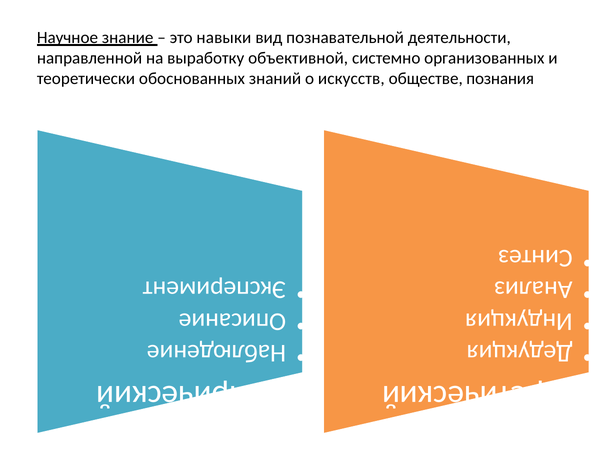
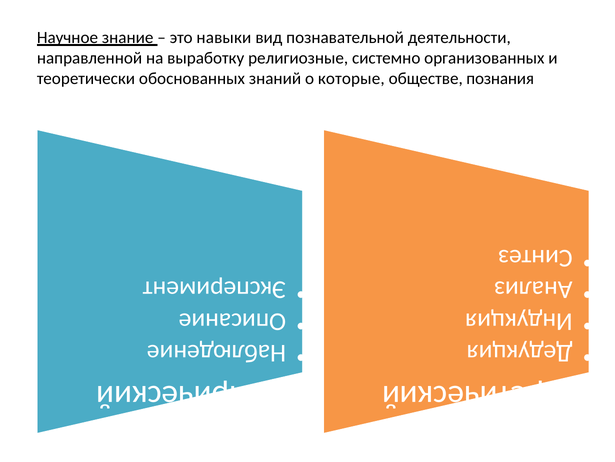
объективной: объективной -> религиозные (298, 58)
искусств: искусств -> которые (351, 79)
